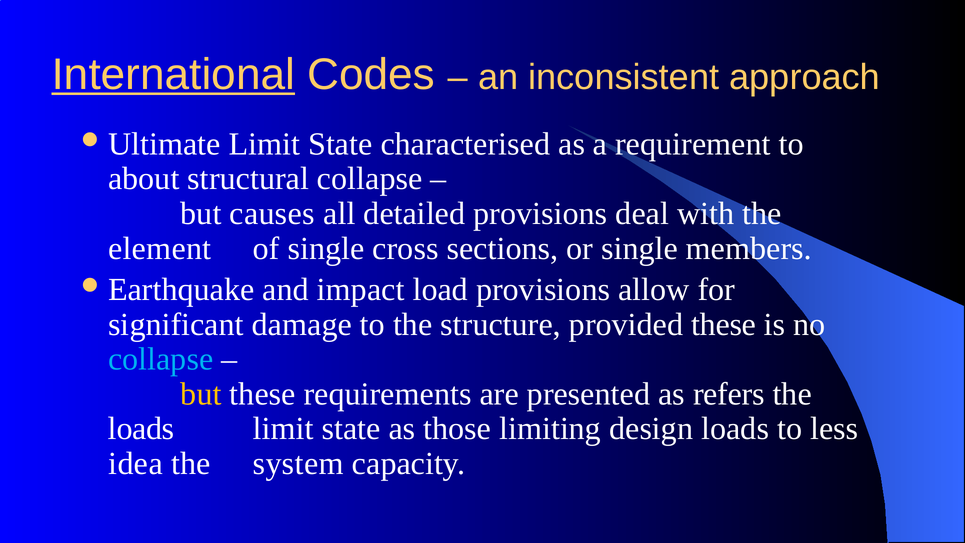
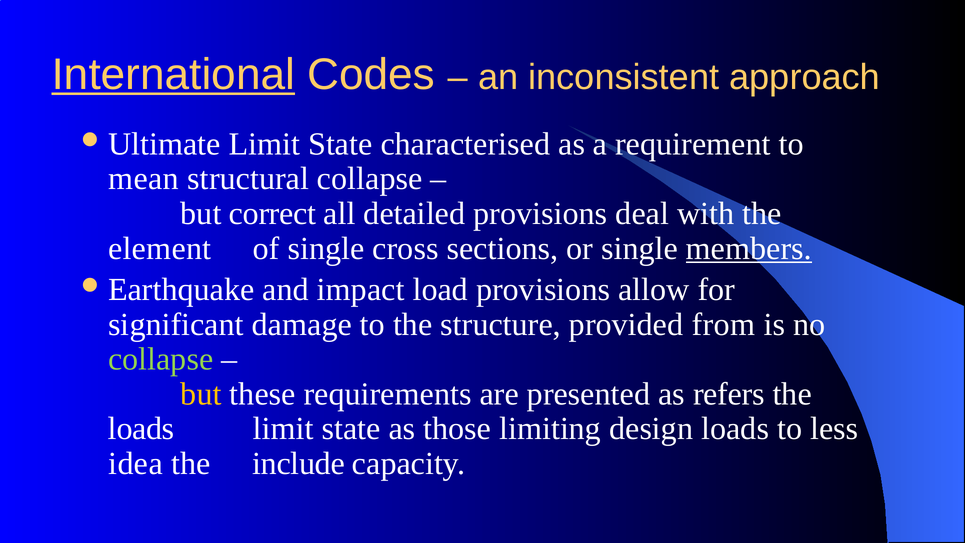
about: about -> mean (144, 179)
causes: causes -> correct (272, 214)
members underline: none -> present (749, 248)
provided these: these -> from (723, 324)
collapse colour: light blue -> light green (161, 359)
system: system -> include (298, 463)
